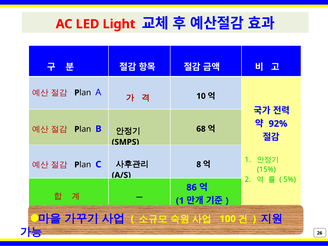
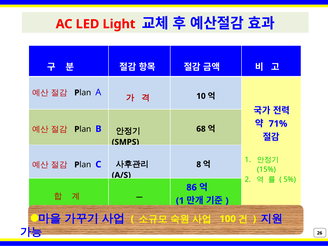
92%: 92% -> 71% (278, 124)
